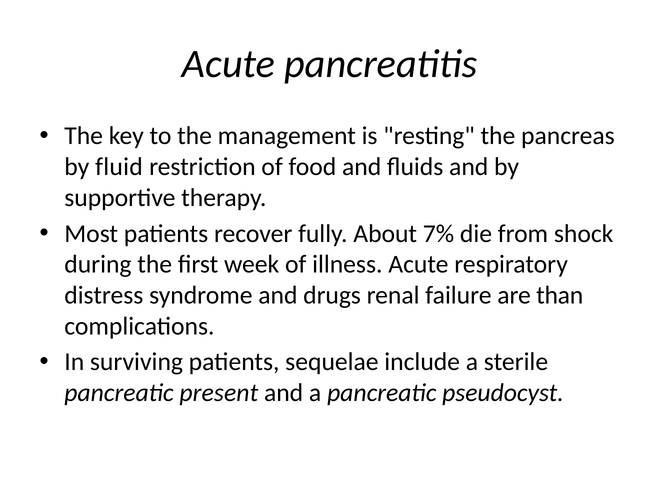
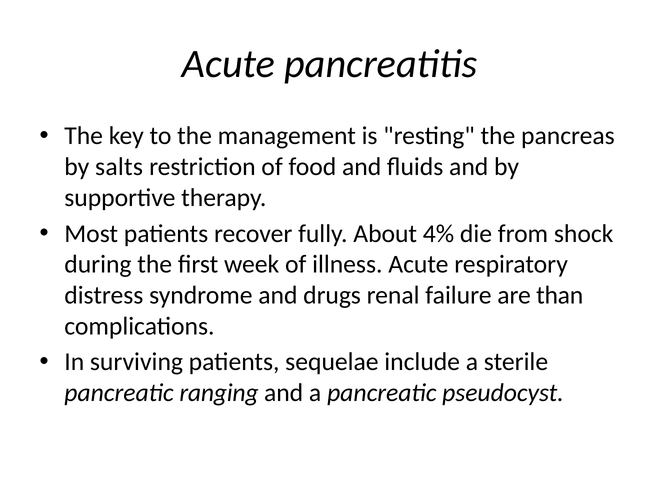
fluid: fluid -> salts (119, 167)
7%: 7% -> 4% (439, 234)
present: present -> ranging (219, 393)
